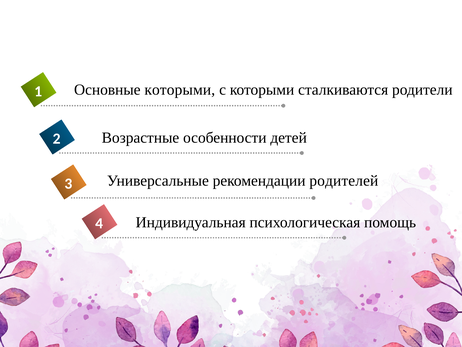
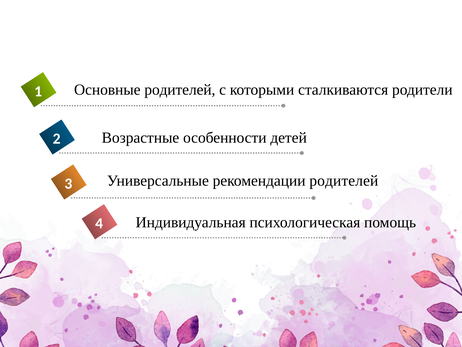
Основные которыми: которыми -> родителей (180, 90)
